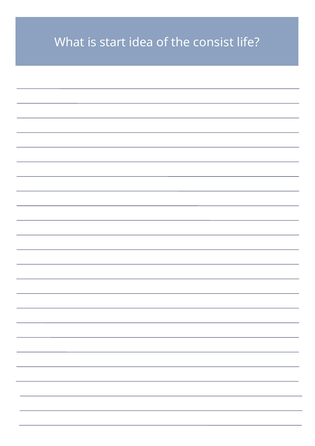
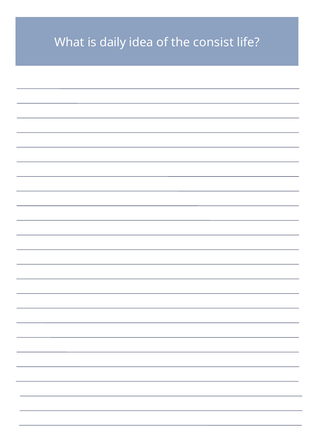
start: start -> daily (113, 42)
